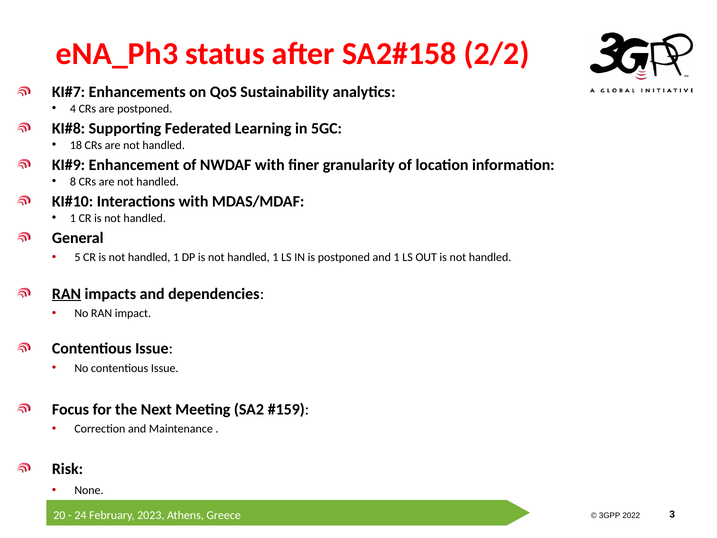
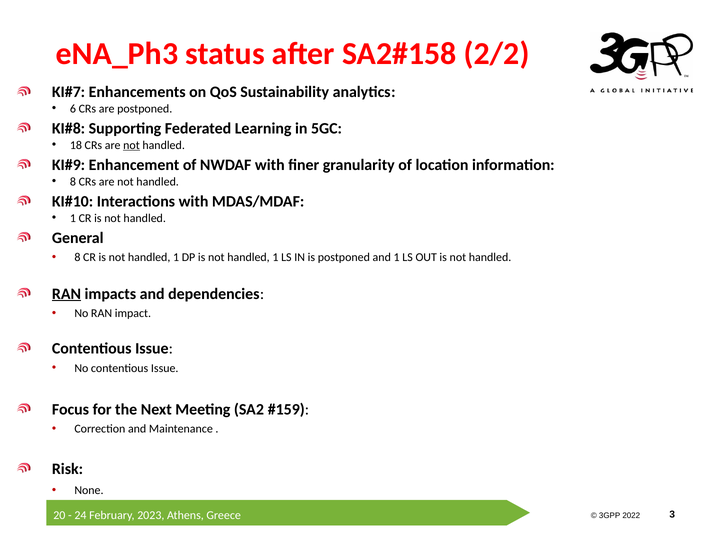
4: 4 -> 6 (73, 109)
not underline: none -> present (131, 145)
5: 5 -> 8 (77, 257)
